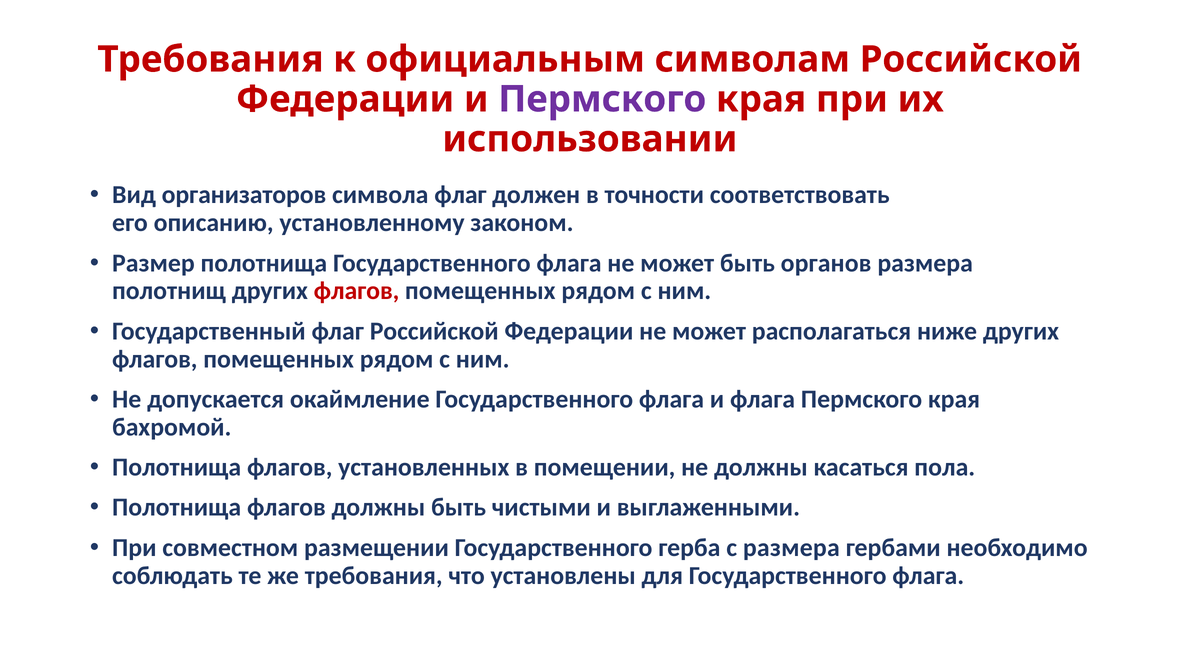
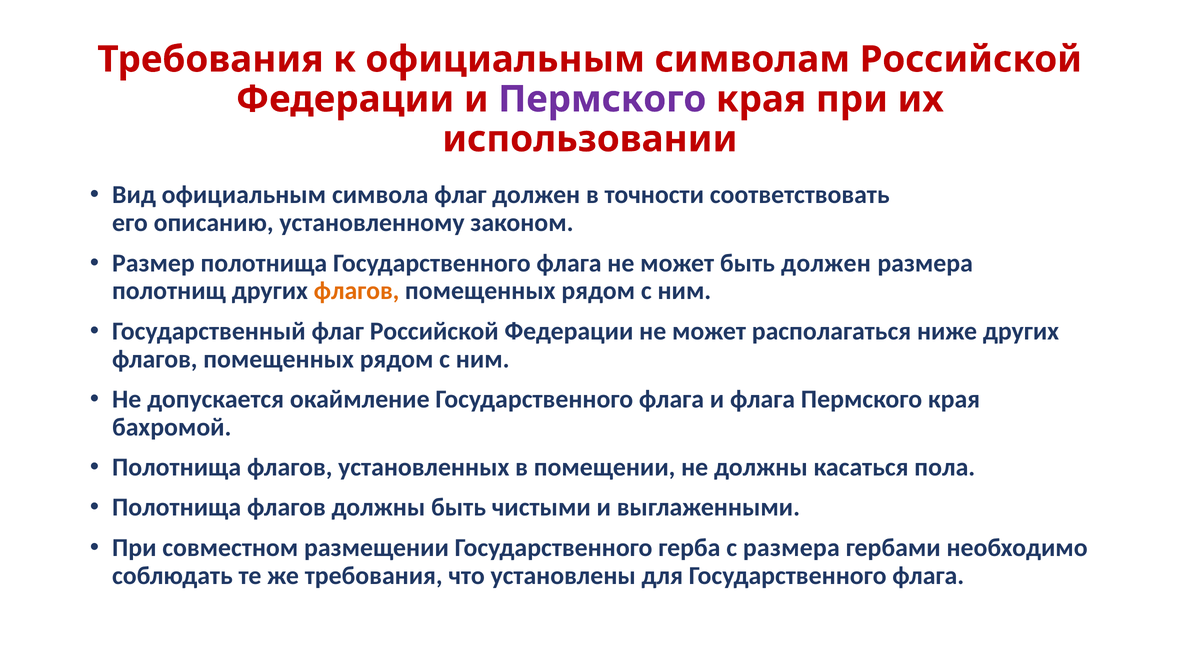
Вид организаторов: организаторов -> официальным (244, 195)
быть органов: органов -> должен (826, 263)
флагов colour: red -> orange (357, 291)
